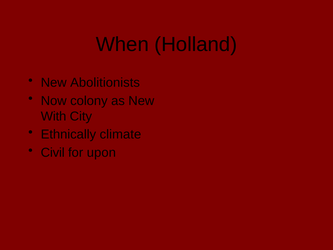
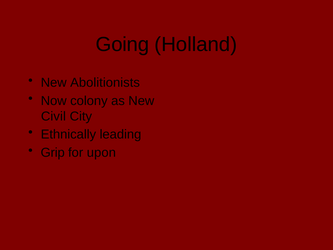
When: When -> Going (122, 44)
With: With -> Civil (53, 116)
climate: climate -> leading (120, 134)
Civil: Civil -> Grip (53, 152)
